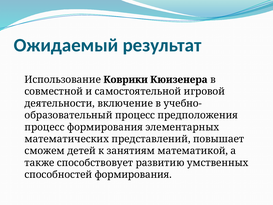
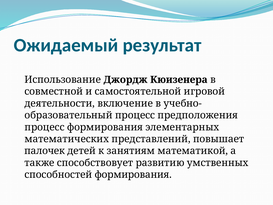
Коврики: Коврики -> Джордж (126, 80)
сможем: сможем -> палочек (45, 151)
